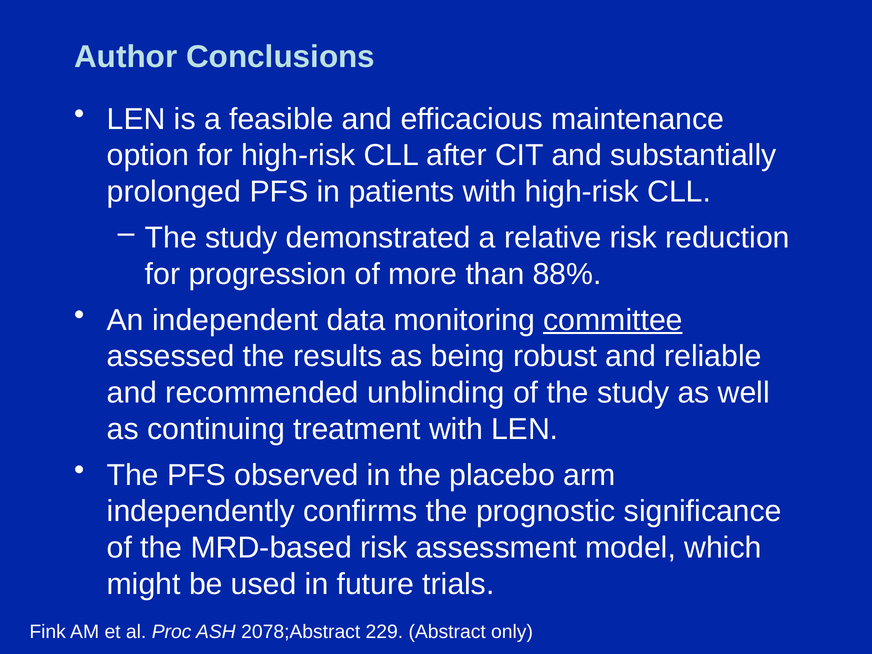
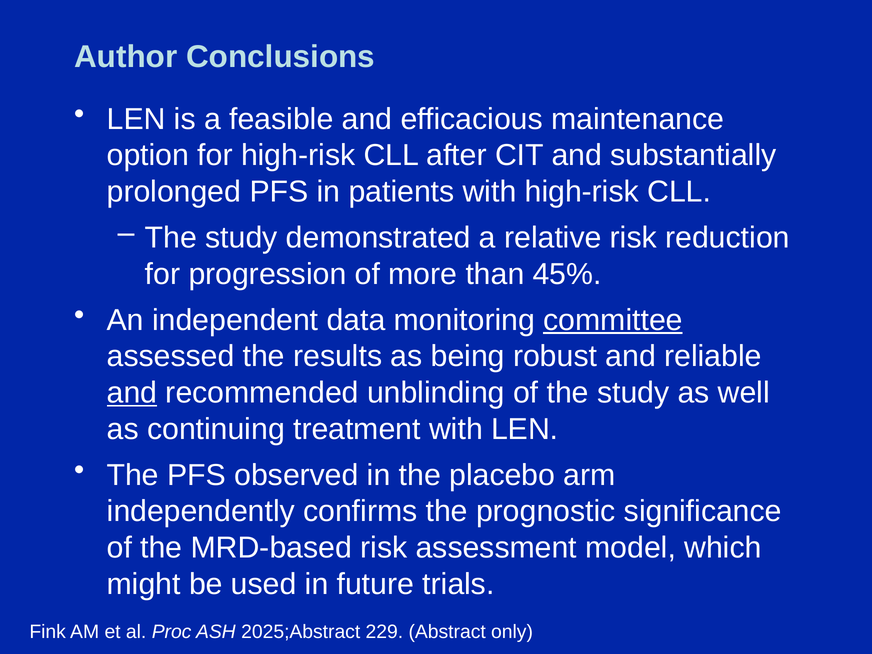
88%: 88% -> 45% (567, 274)
and underline: none -> present (132, 393)
2078;Abstract: 2078;Abstract -> 2025;Abstract (301, 632)
